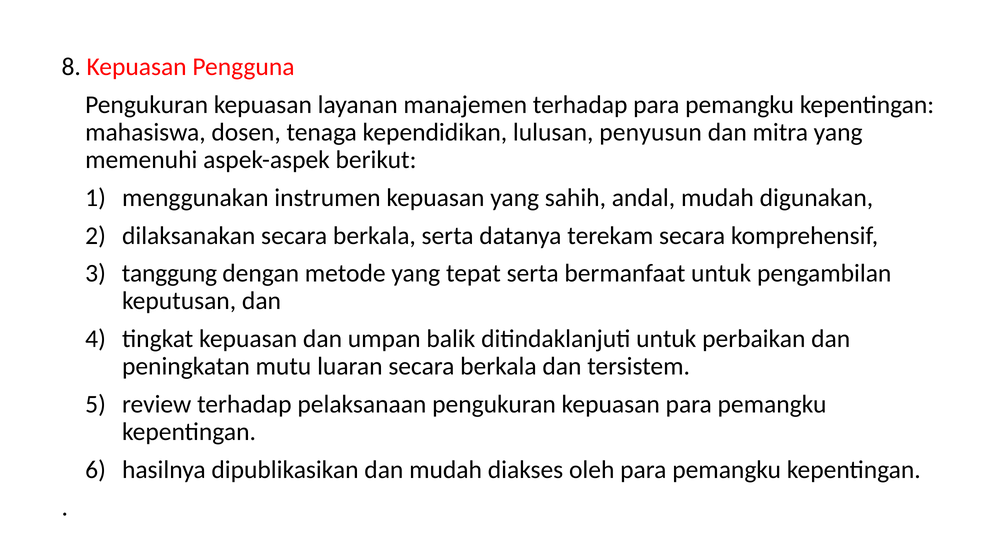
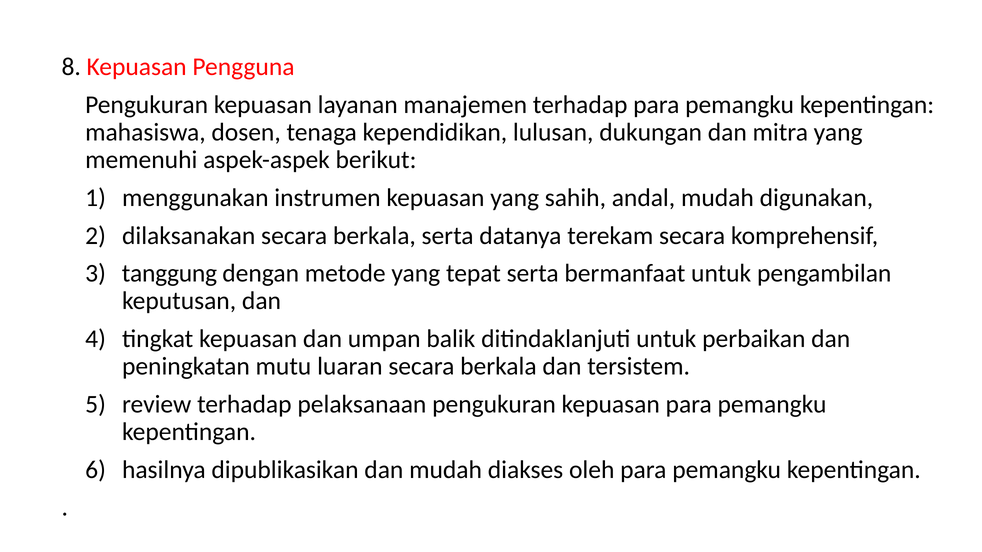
penyusun: penyusun -> dukungan (651, 133)
